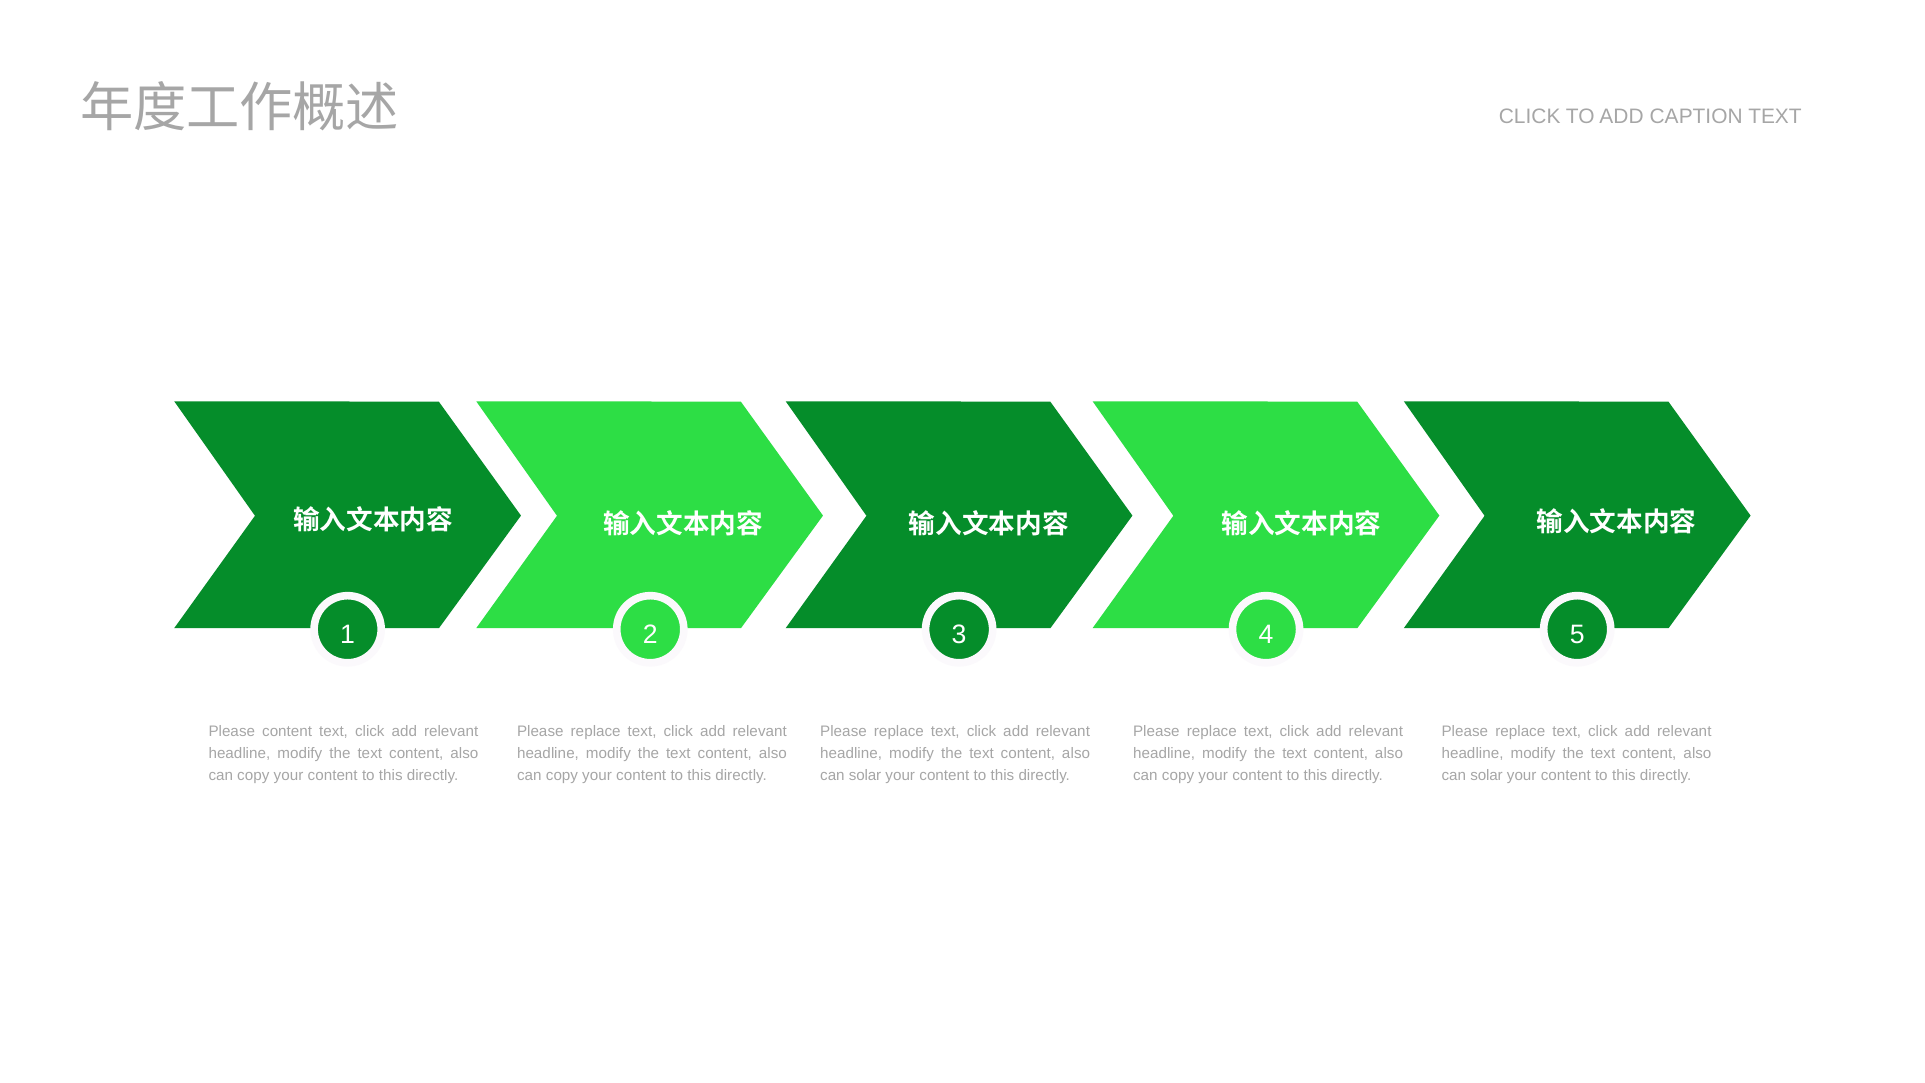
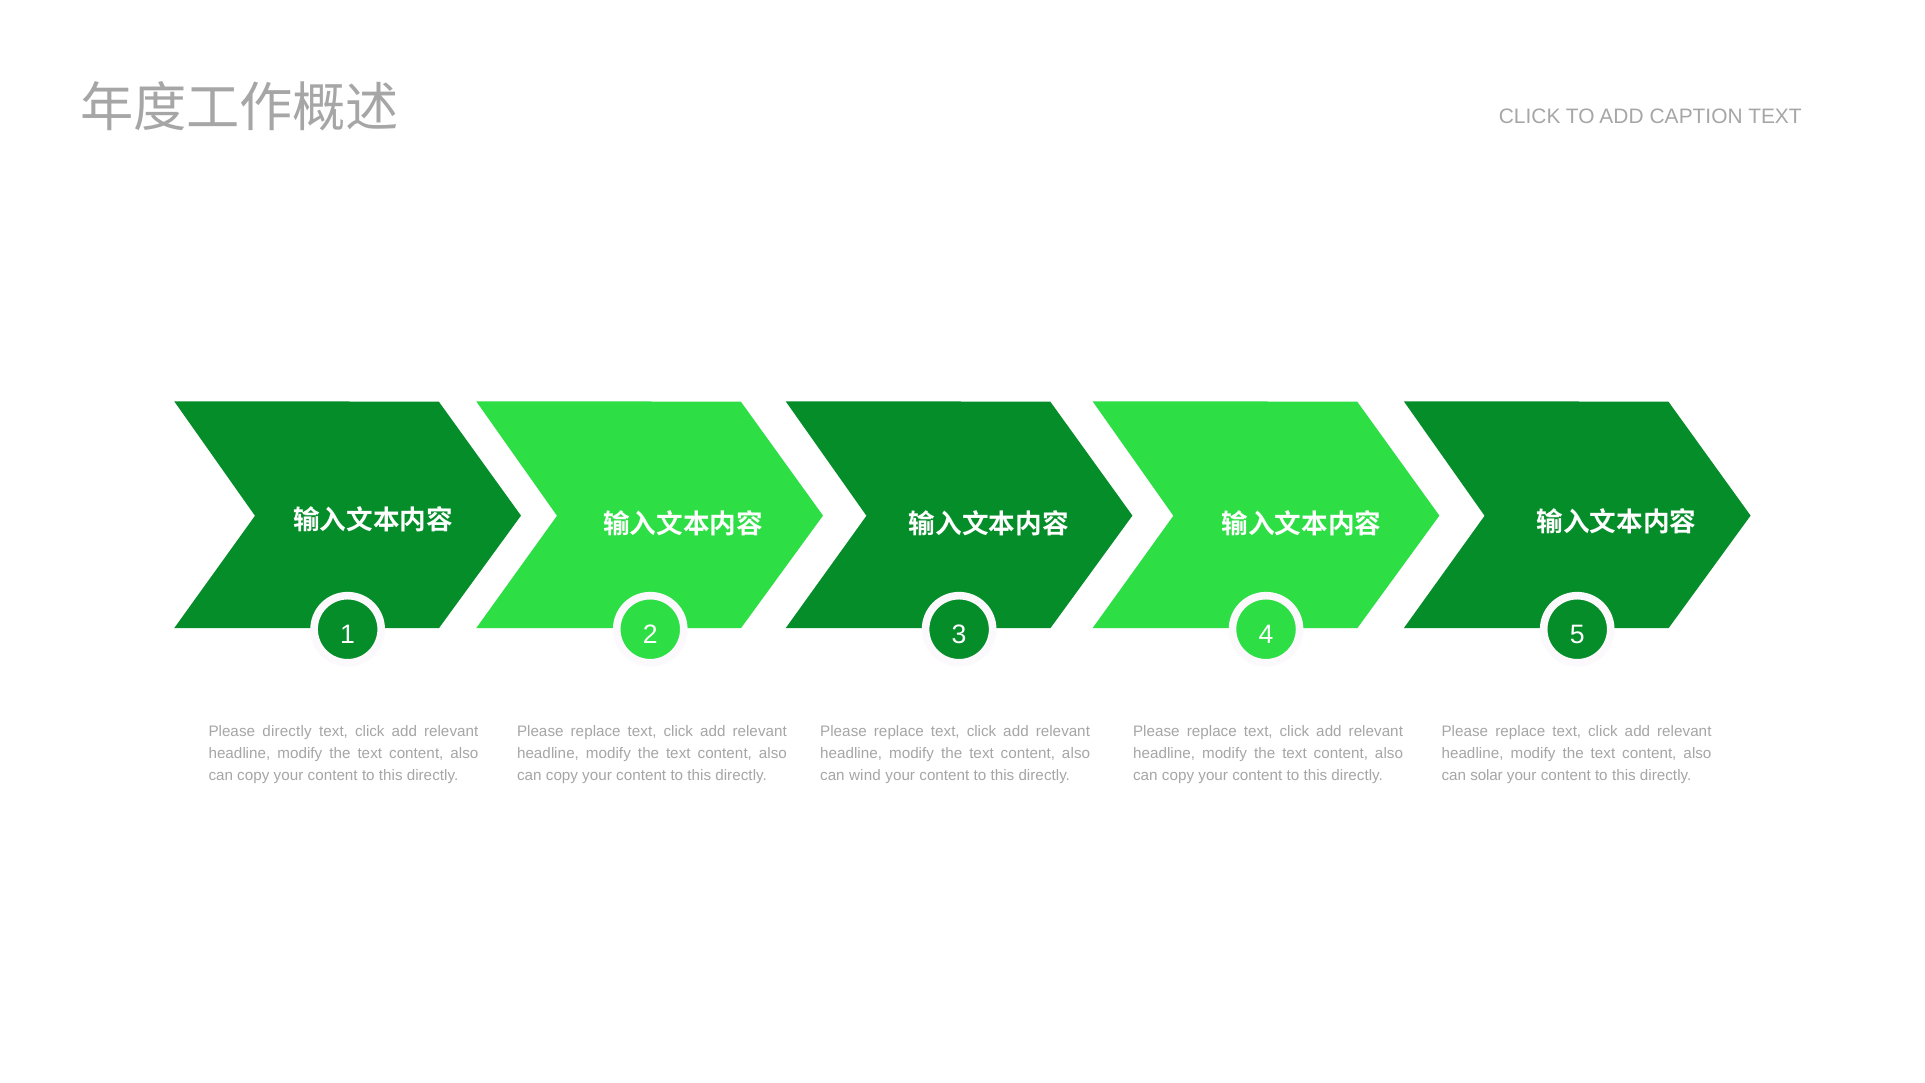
Please content: content -> directly (287, 731)
solar: solar -> wind (865, 775)
